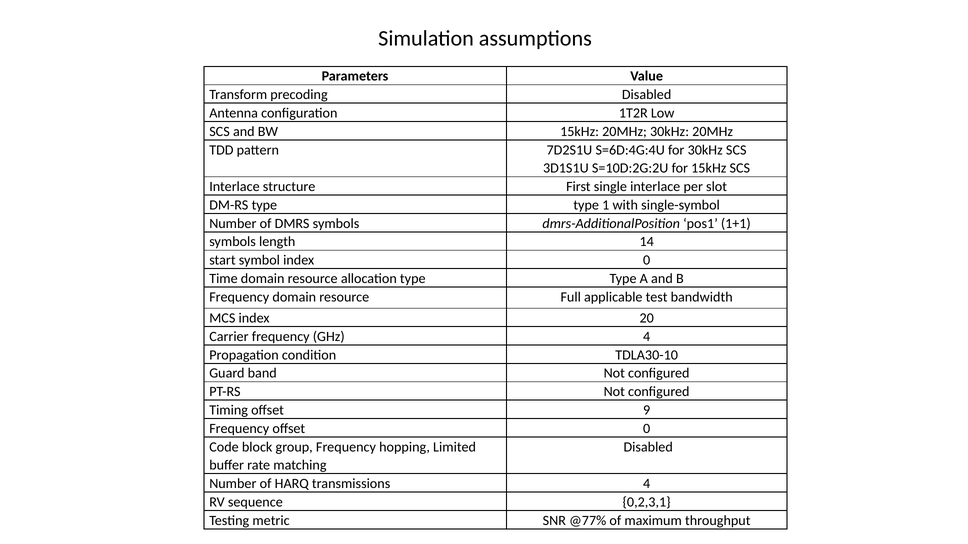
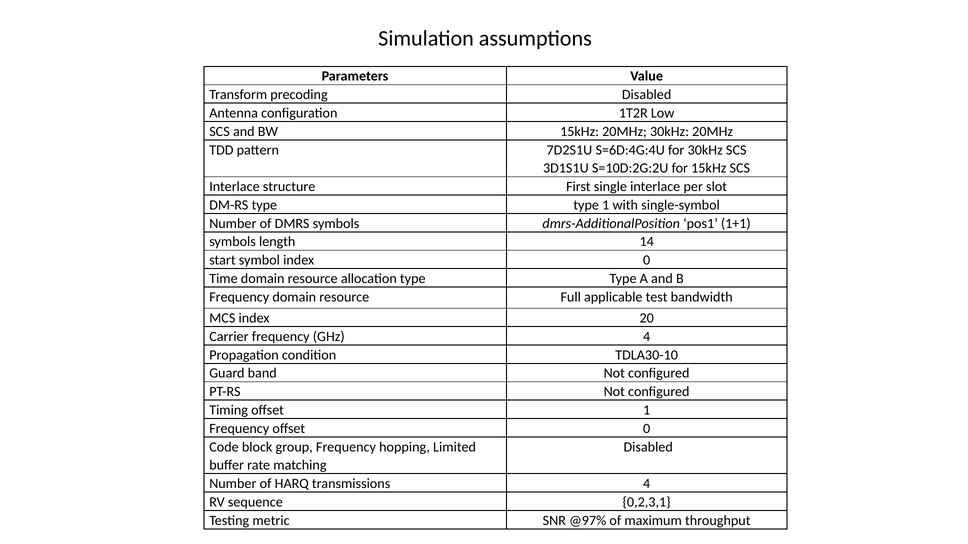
offset 9: 9 -> 1 (647, 410)
@77%: @77% -> @97% (588, 521)
